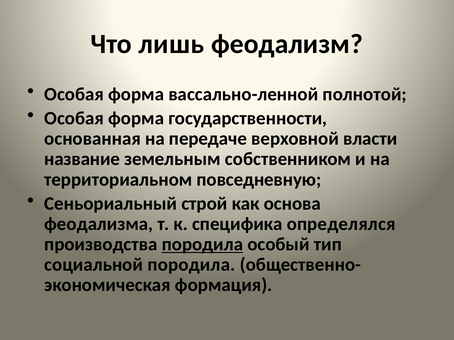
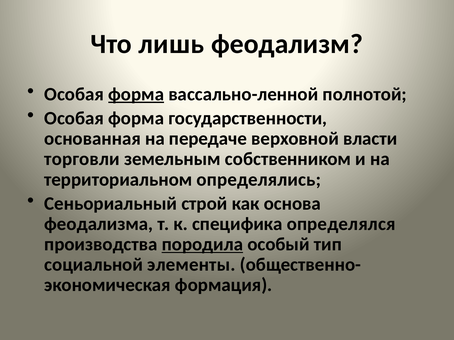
форма underline: none -> present (136, 94)
название: название -> торговли (82, 159)
повседневную: повседневную -> определялись (259, 180)
социальной породила: породила -> элементы (191, 265)
